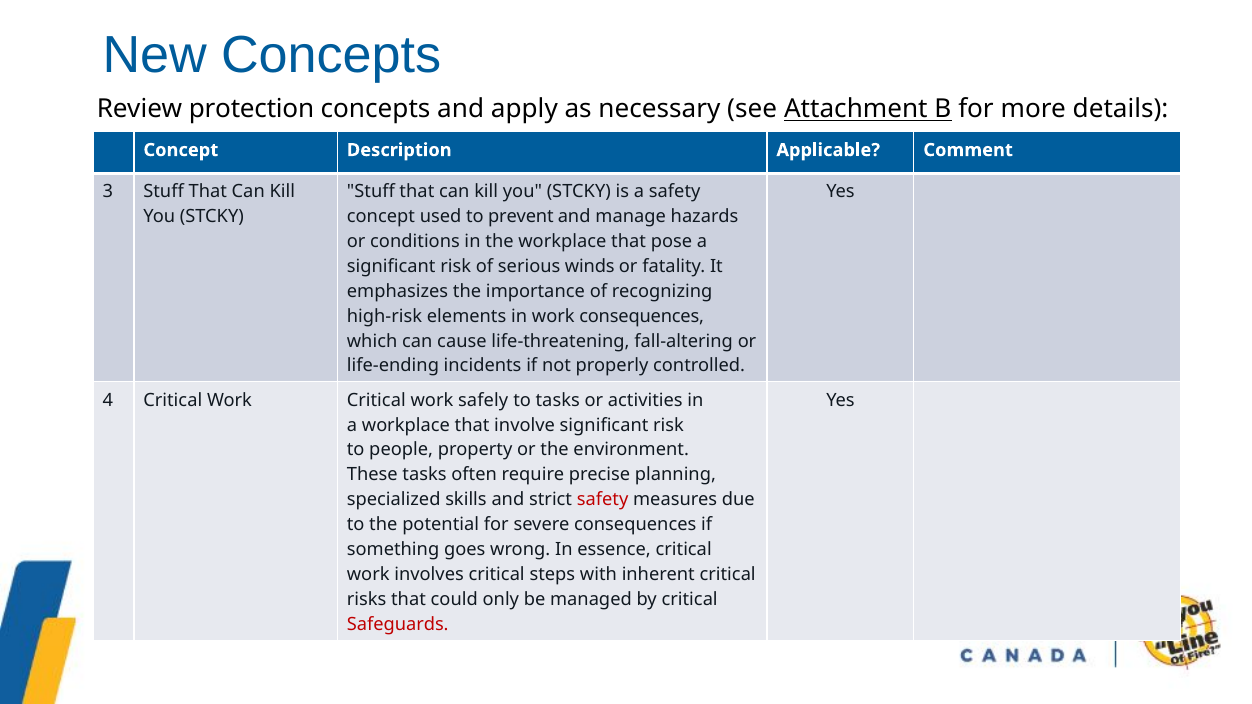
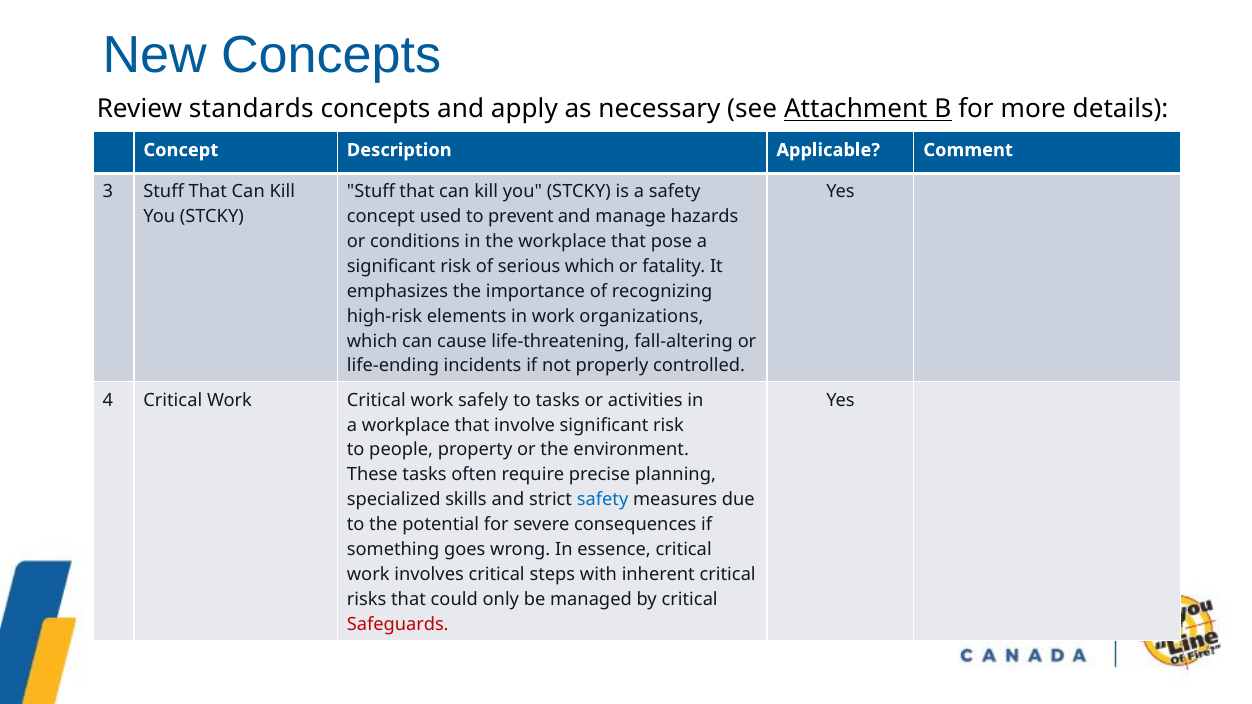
protection: protection -> standards (251, 109)
serious winds: winds -> which (590, 266)
work consequences: consequences -> organizations (642, 316)
safety colour: red -> blue (603, 500)
